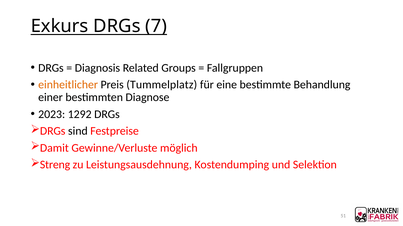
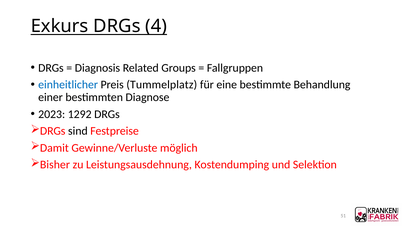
7: 7 -> 4 (156, 26)
einheitlicher colour: orange -> blue (68, 85)
Streng: Streng -> Bisher (55, 165)
